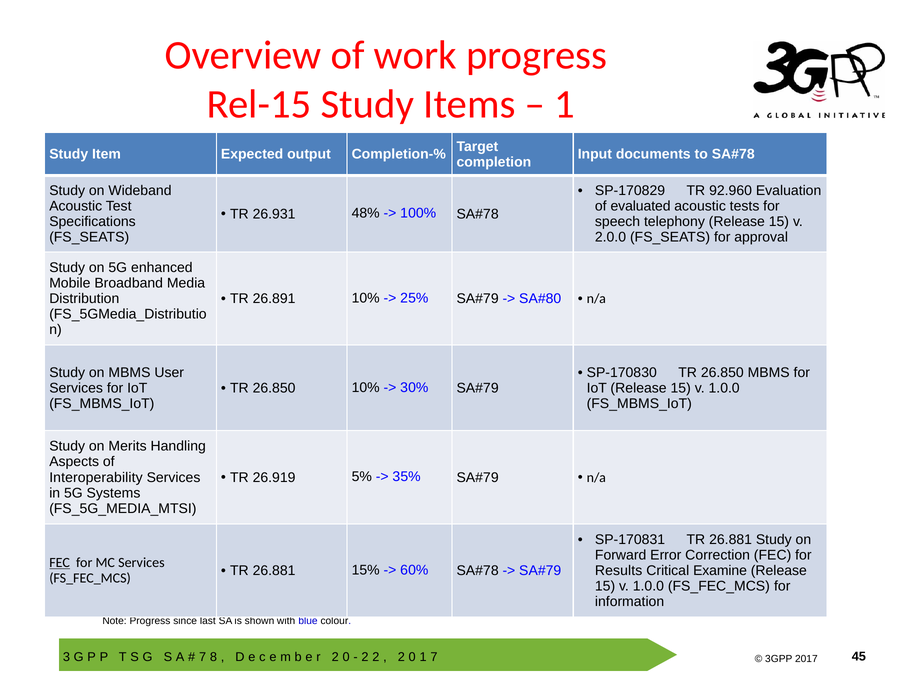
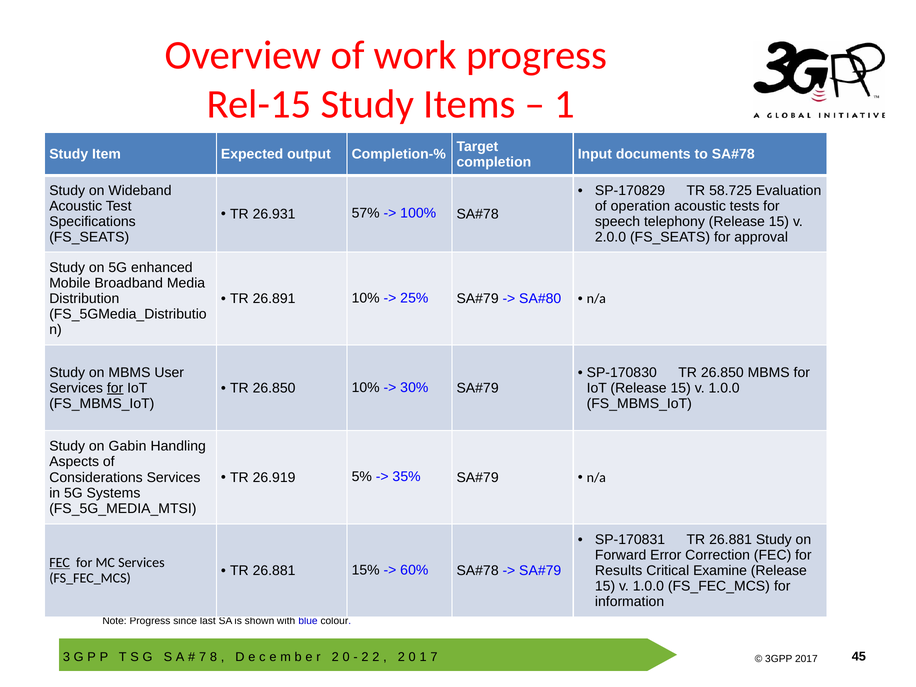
92.960: 92.960 -> 58.725 (731, 191)
evaluated: evaluated -> operation (640, 206)
48%: 48% -> 57% (366, 213)
for underline: none -> present (115, 388)
Merits: Merits -> Gabin (127, 446)
Interoperability: Interoperability -> Considerations (96, 477)
